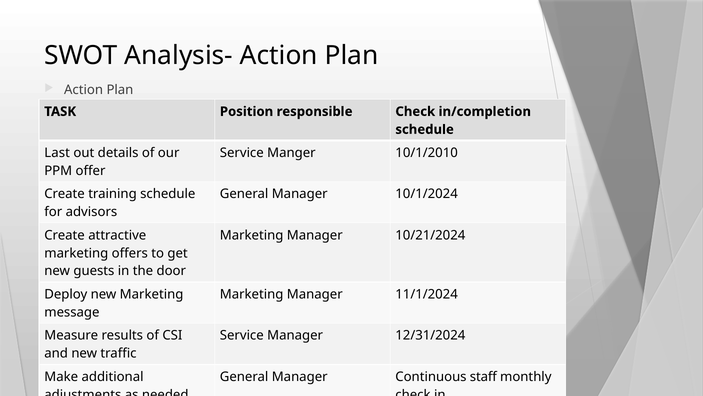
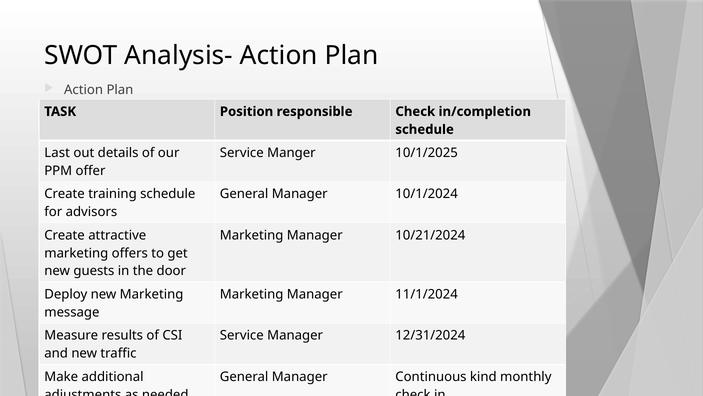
10/1/2010: 10/1/2010 -> 10/1/2025 (427, 153)
staff: staff -> kind (483, 376)
